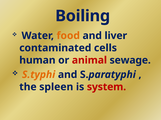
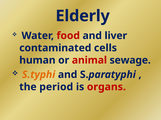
Boiling: Boiling -> Elderly (83, 16)
food colour: orange -> red (68, 36)
spleen: spleen -> period (56, 87)
system: system -> organs (106, 87)
